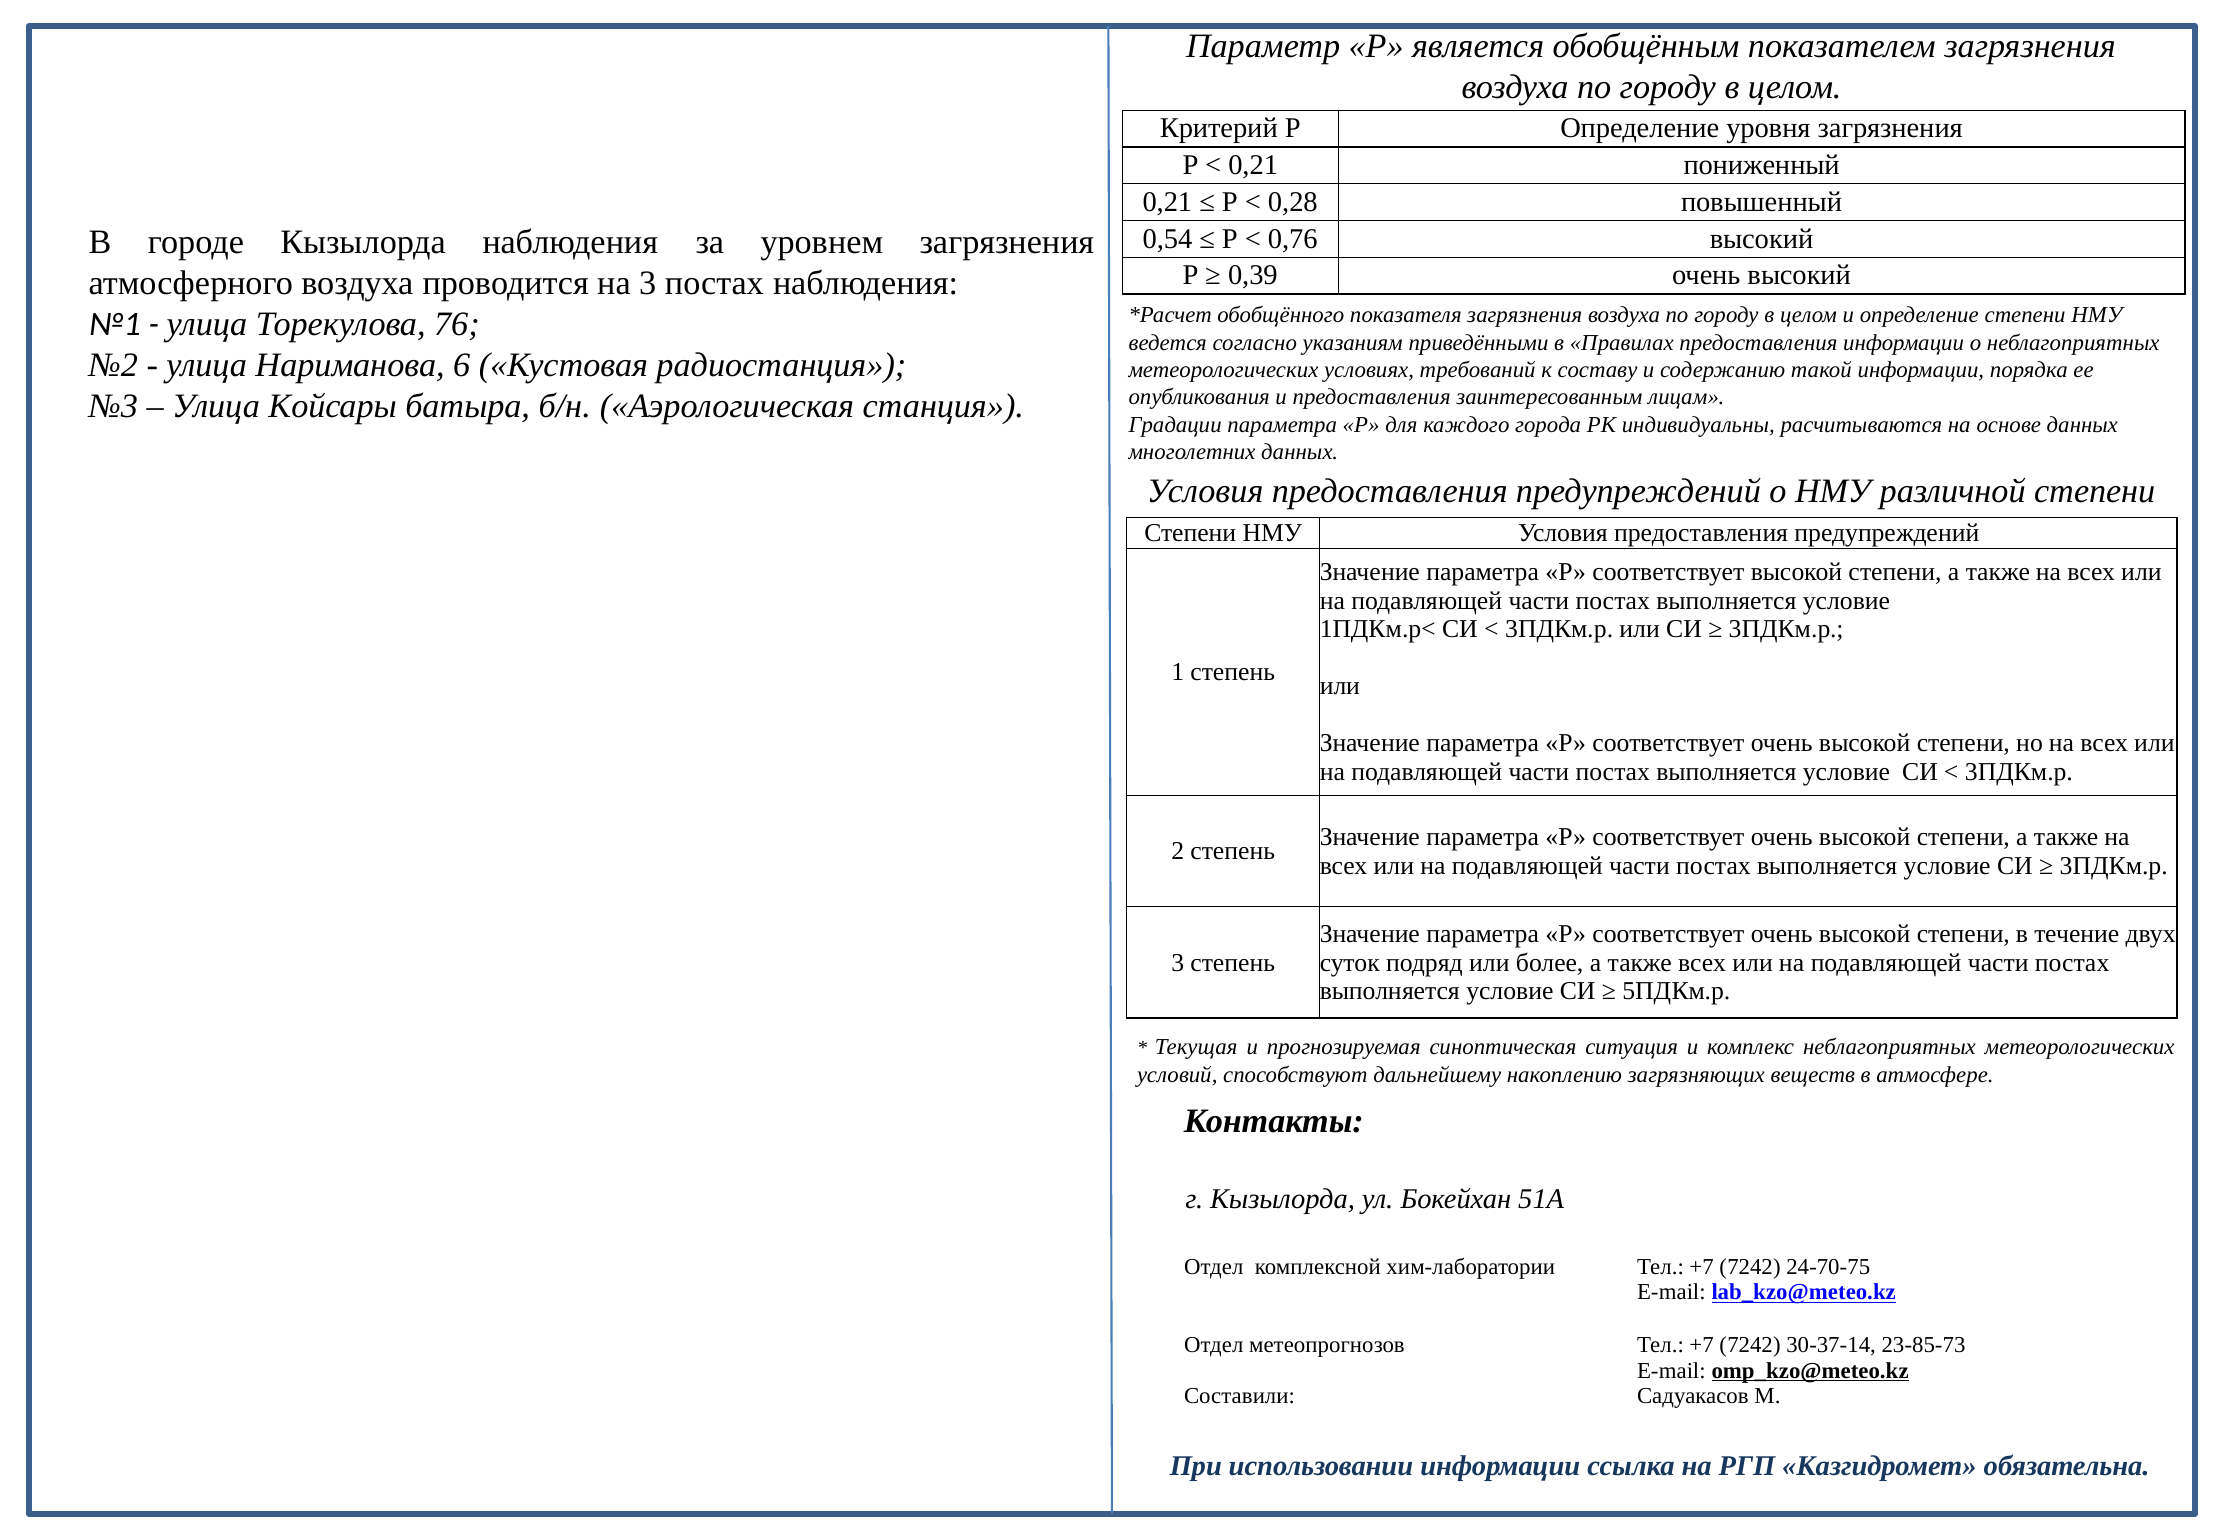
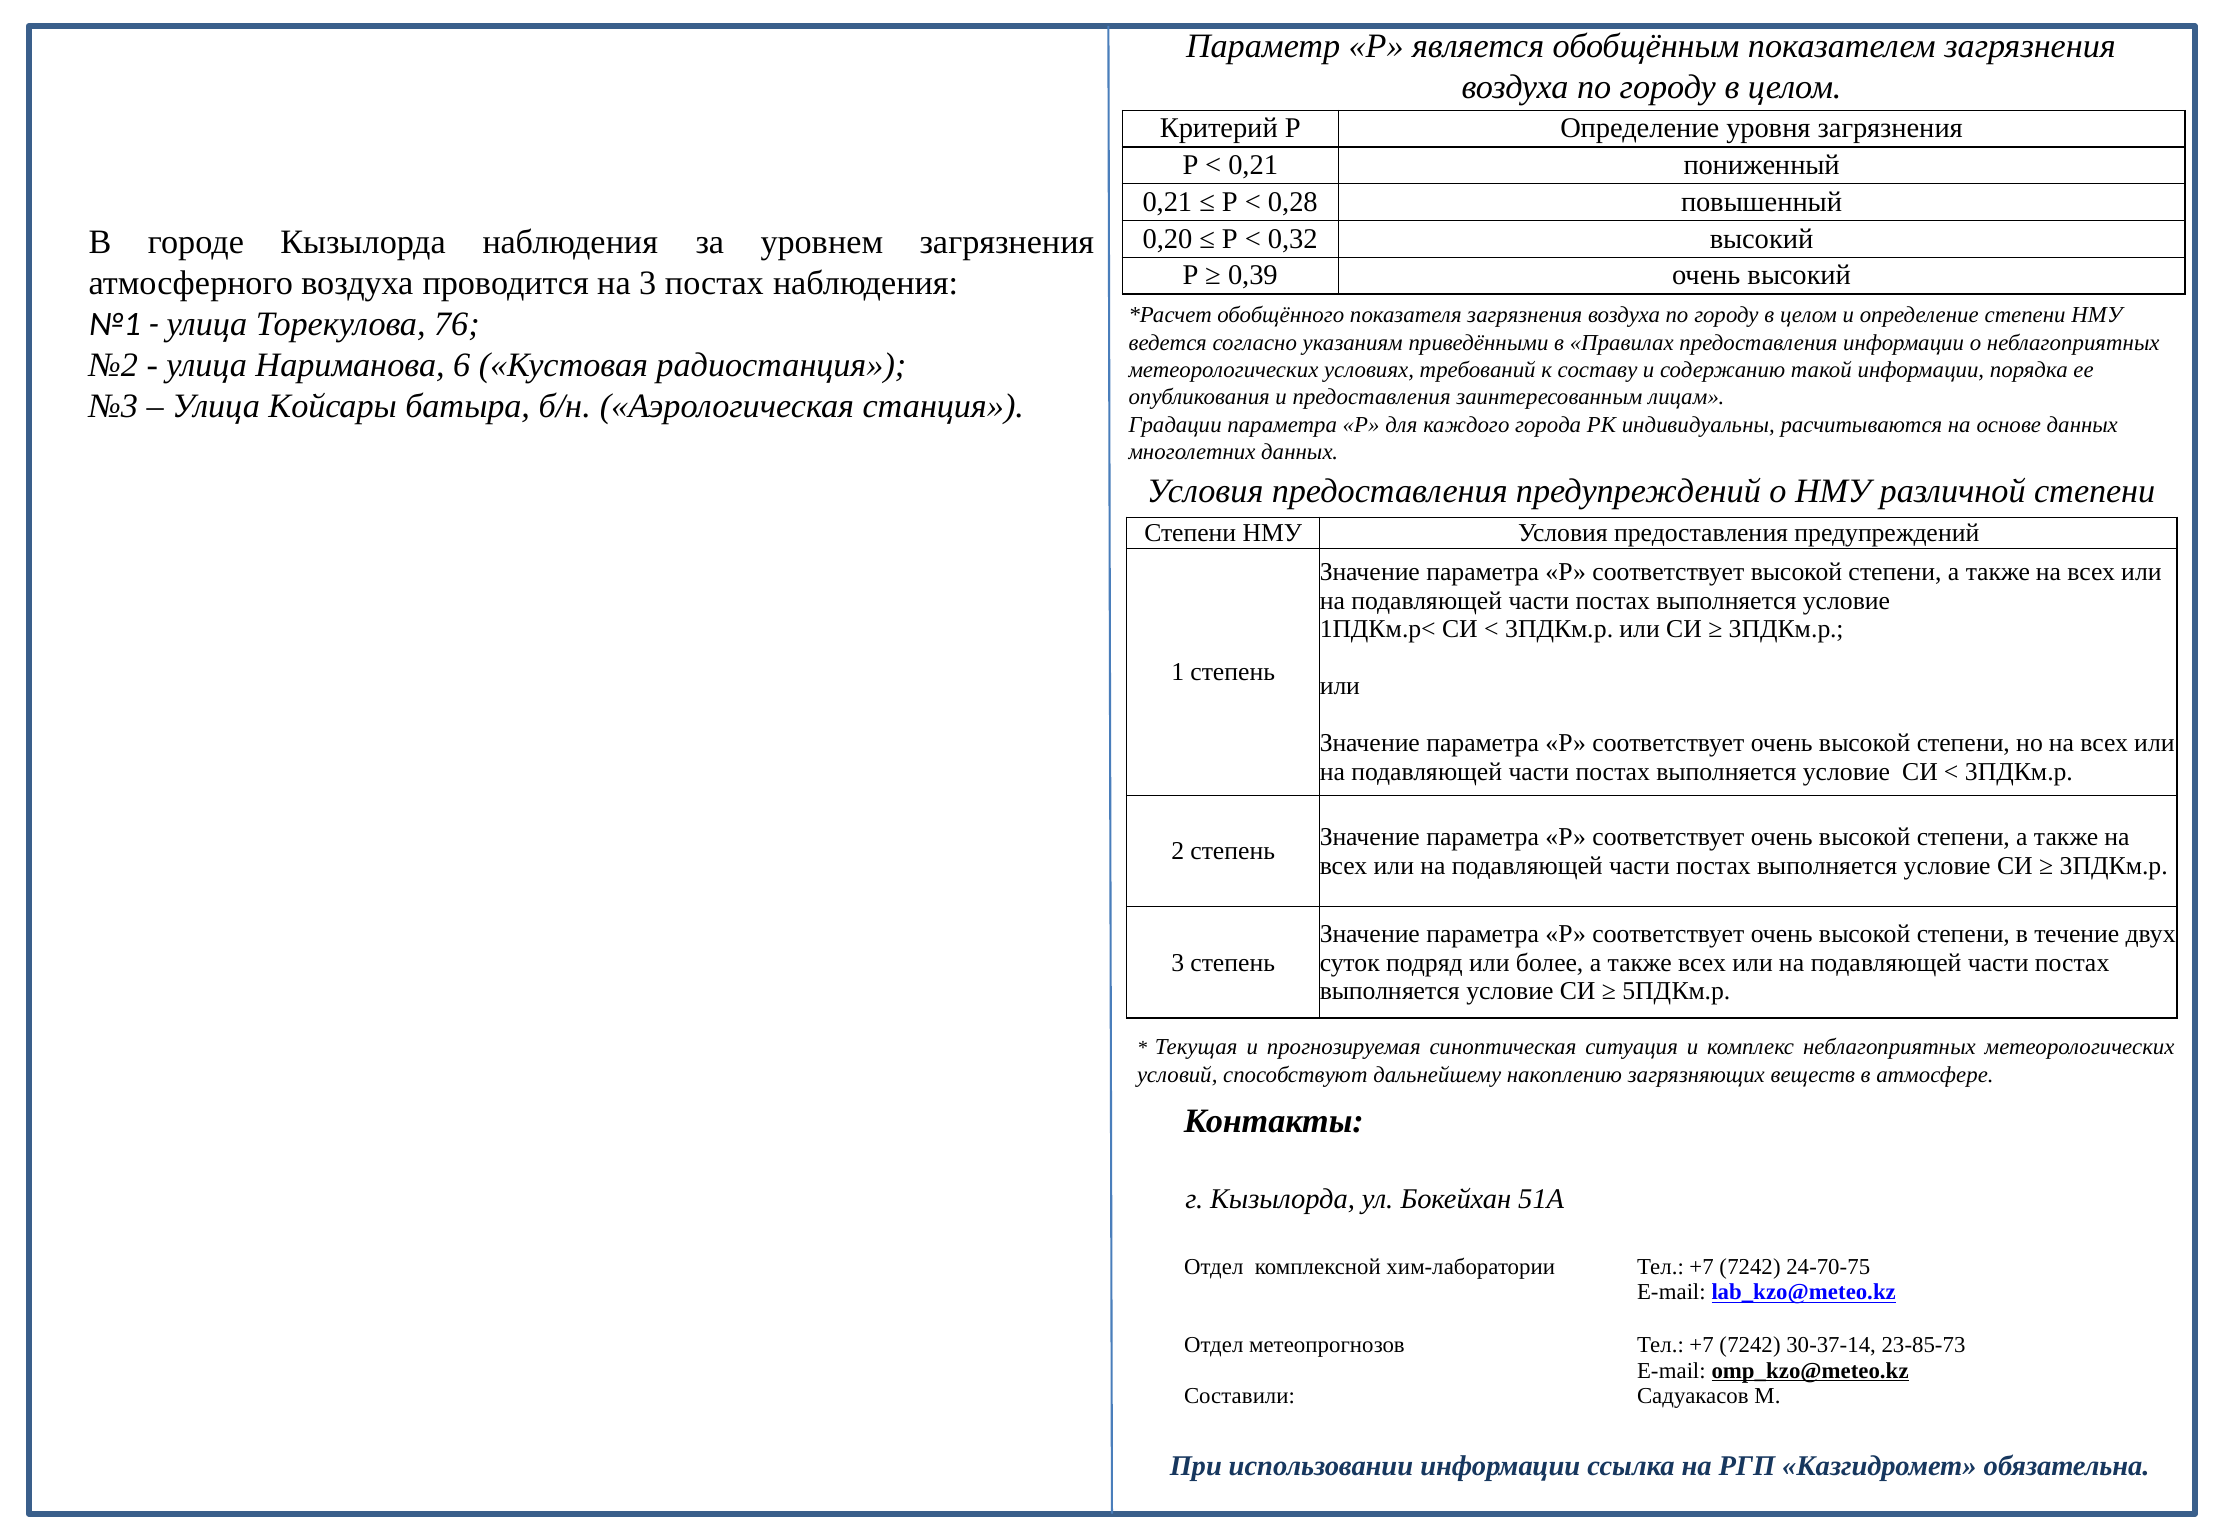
0,54: 0,54 -> 0,20 (1167, 239)
0,76: 0,76 -> 0,32 (1293, 239)
